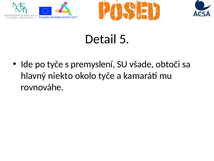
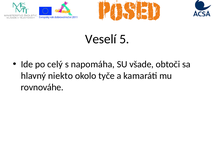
Detail: Detail -> Veselí (101, 39)
po tyče: tyče -> celý (55, 64)
premyslení: premyslení -> napomáha (93, 64)
